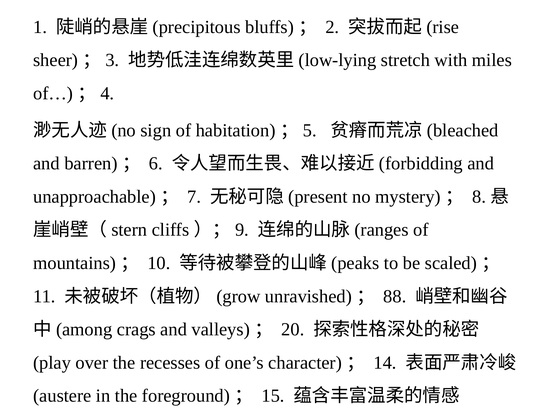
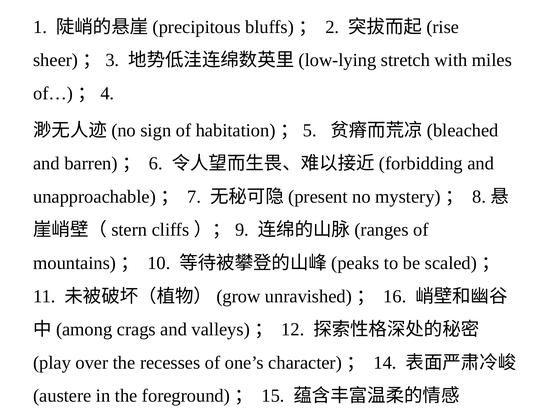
unravished)； 88: 88 -> 16 (395, 296)
20: 20 -> 12 (293, 329)
